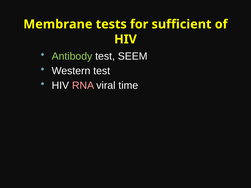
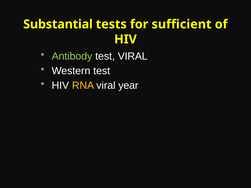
Membrane: Membrane -> Substantial (58, 24)
test SEEM: SEEM -> VIRAL (133, 56)
RNA colour: pink -> yellow (83, 86)
time: time -> year (128, 86)
